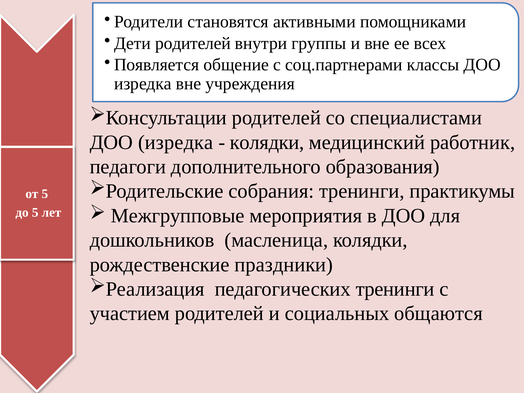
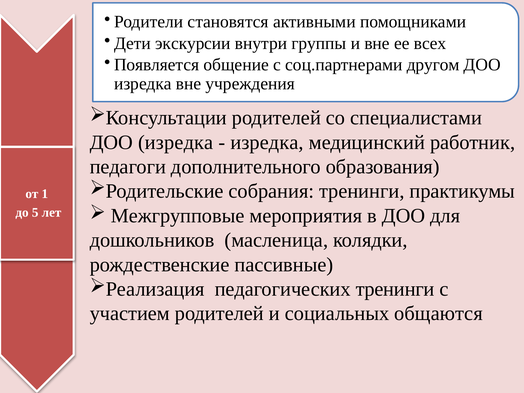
Дети родителей: родителей -> экскурсии (193, 43)
классы: классы -> другом (433, 65)
колядки: колядки -> изредка (267, 142)
от 5: 5 -> 1 (45, 194)
праздники: праздники -> пассивные (284, 265)
